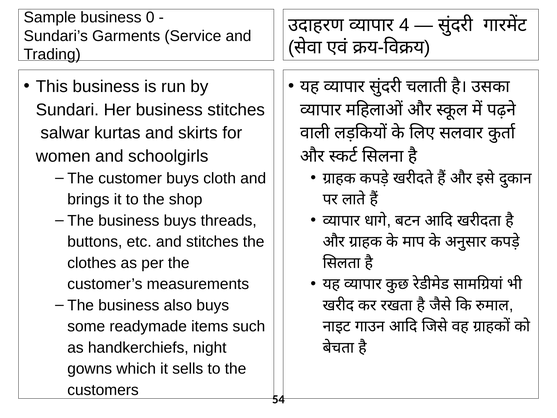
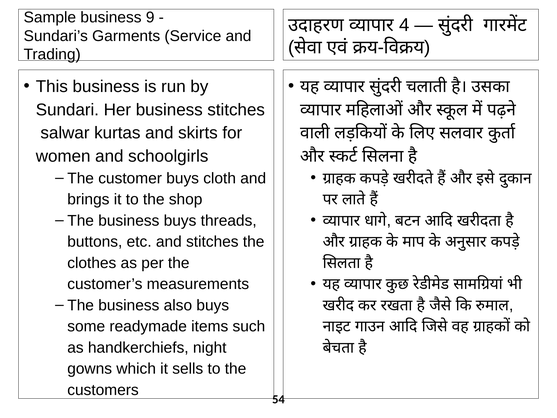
0: 0 -> 9 (150, 17)
